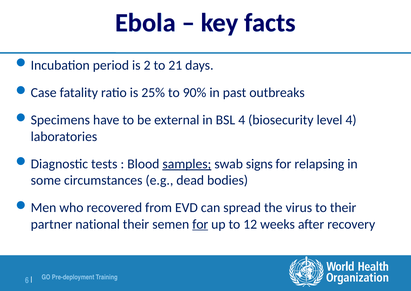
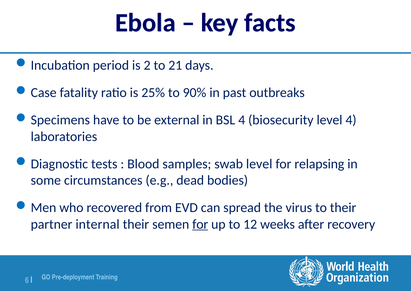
samples underline: present -> none (187, 164)
swab signs: signs -> level (259, 164)
national: national -> internal (98, 224)
